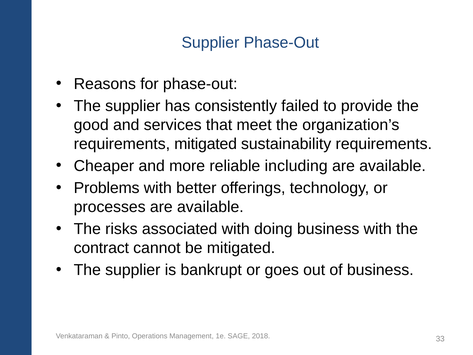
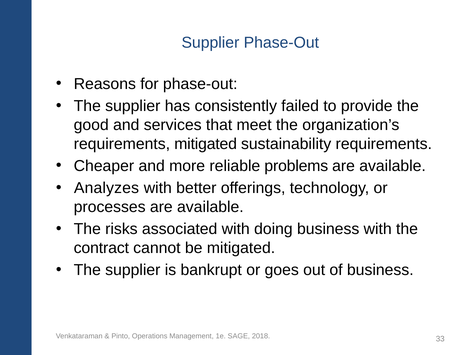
including: including -> problems (296, 166)
Problems: Problems -> Analyzes (106, 188)
